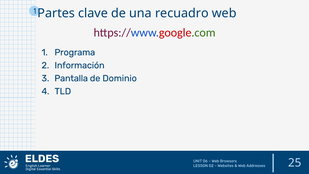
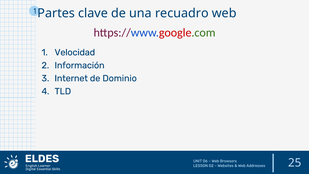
Programa: Programa -> Velocidad (75, 52)
Pantalla: Pantalla -> Internet (71, 78)
